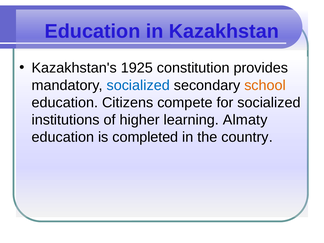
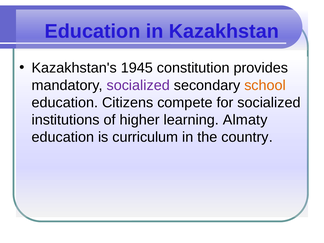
1925: 1925 -> 1945 (137, 68)
socialized colour: blue -> purple (138, 85)
completed: completed -> curriculum (145, 137)
